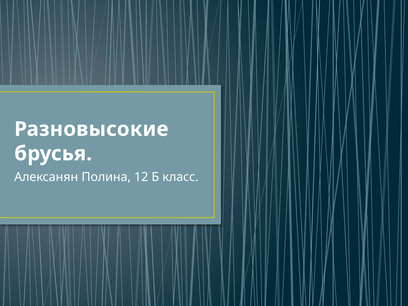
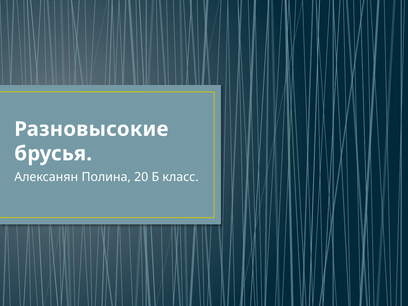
12: 12 -> 20 (141, 177)
